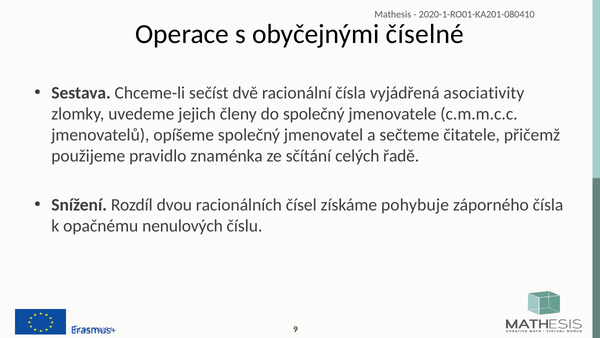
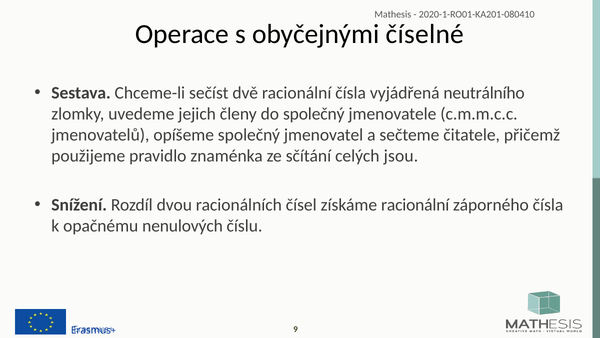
asociativity: asociativity -> neutrálního (484, 93)
řadě: řadě -> jsou (401, 156)
získáme pohybuje: pohybuje -> racionální (415, 205)
